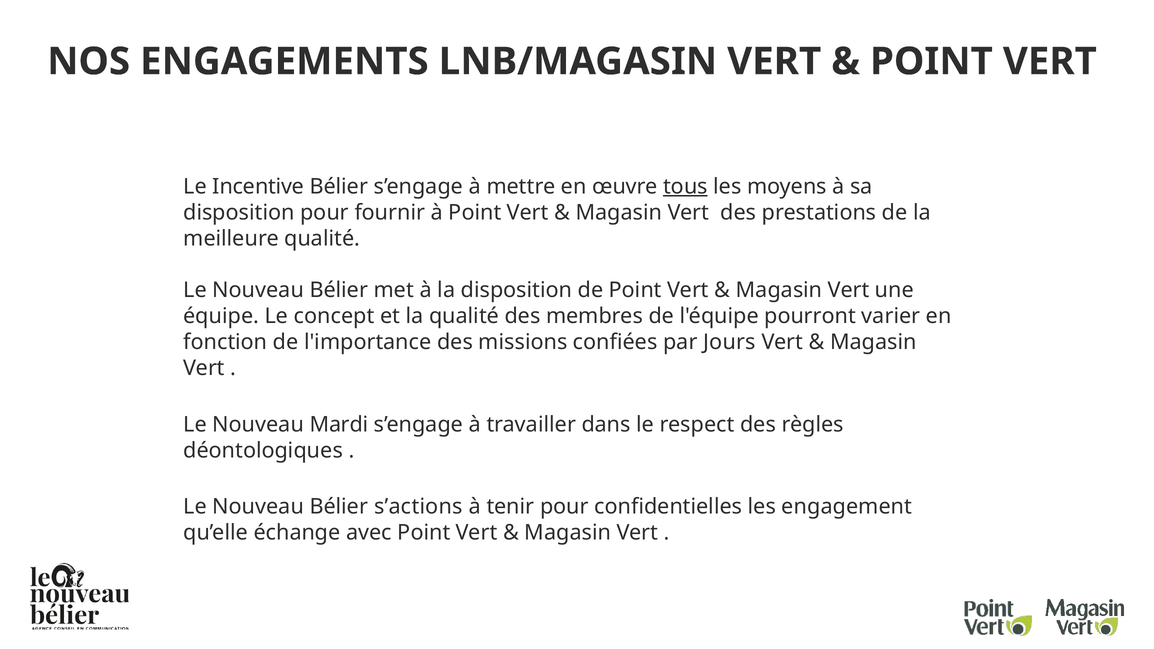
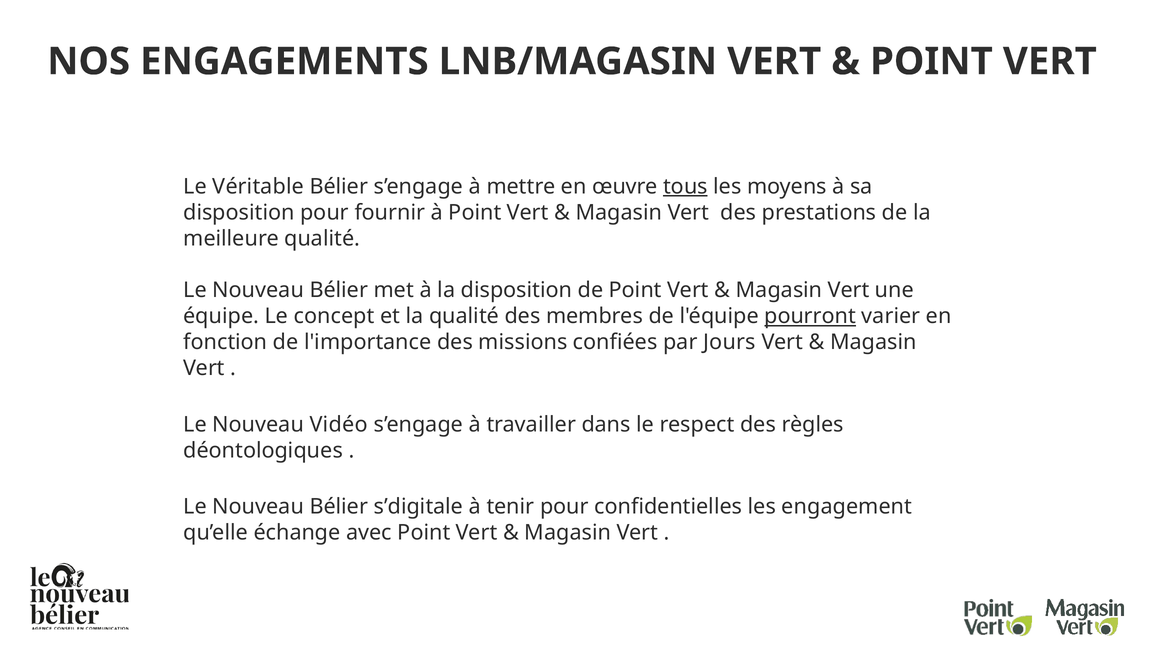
Incentive: Incentive -> Véritable (258, 187)
pourront underline: none -> present (810, 316)
Mardi: Mardi -> Vidéo (339, 425)
s’actions: s’actions -> s’digitale (418, 507)
